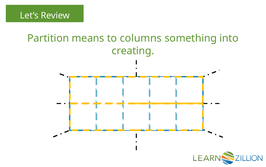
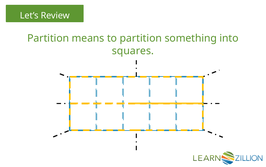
to columns: columns -> partition (141, 38)
creating: creating -> squares (133, 51)
